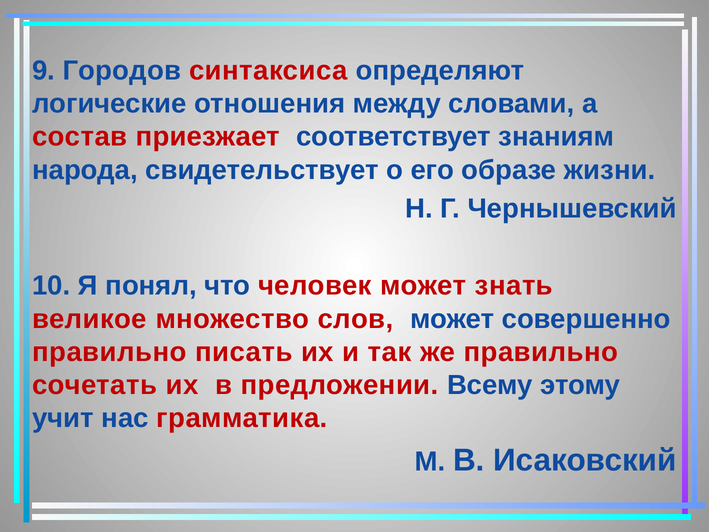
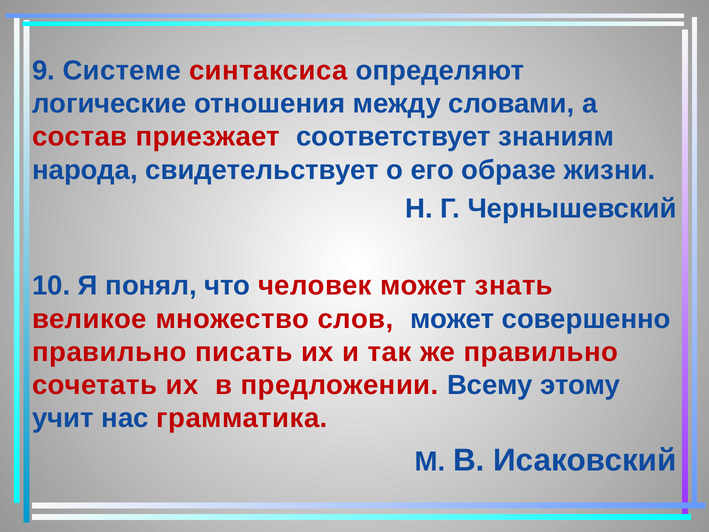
Городов: Городов -> Системе (122, 71)
